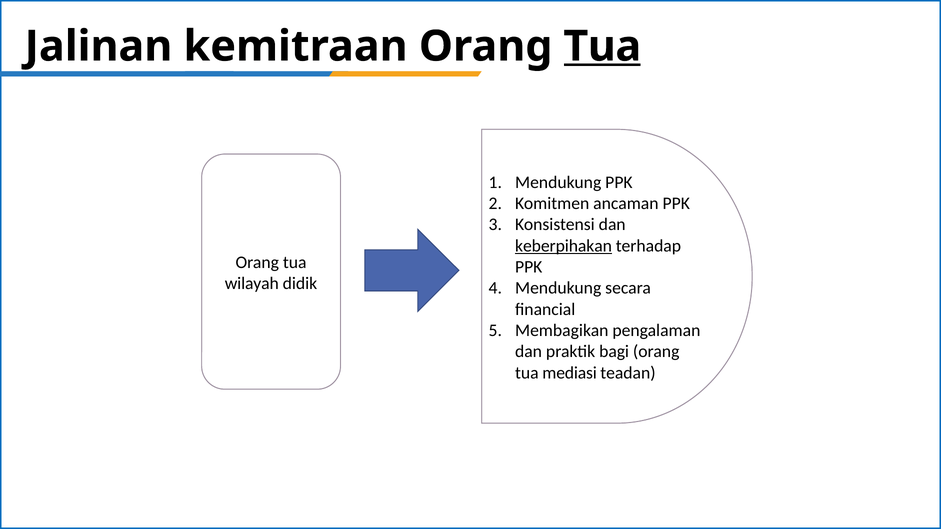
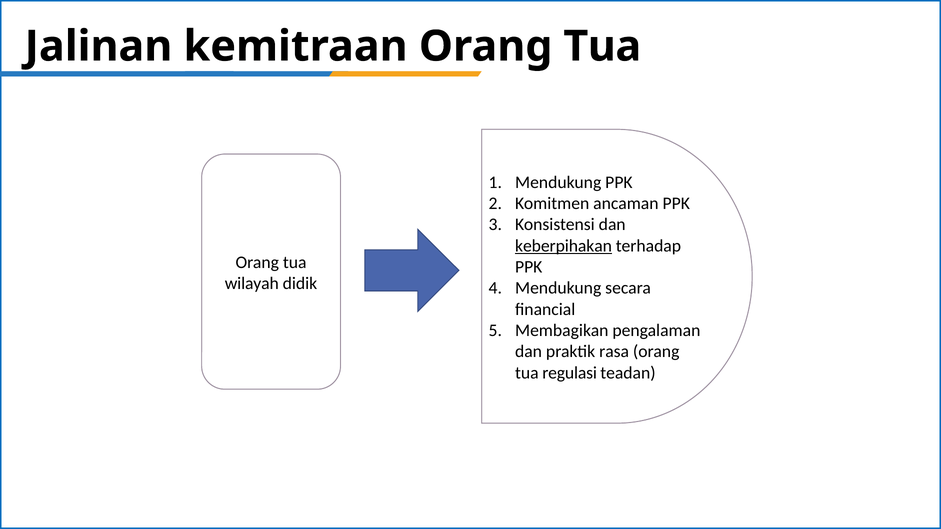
Tua underline: present -> none (602, 46)
bagi: bagi -> rasa (614, 352)
mediasi: mediasi -> regulasi (570, 373)
